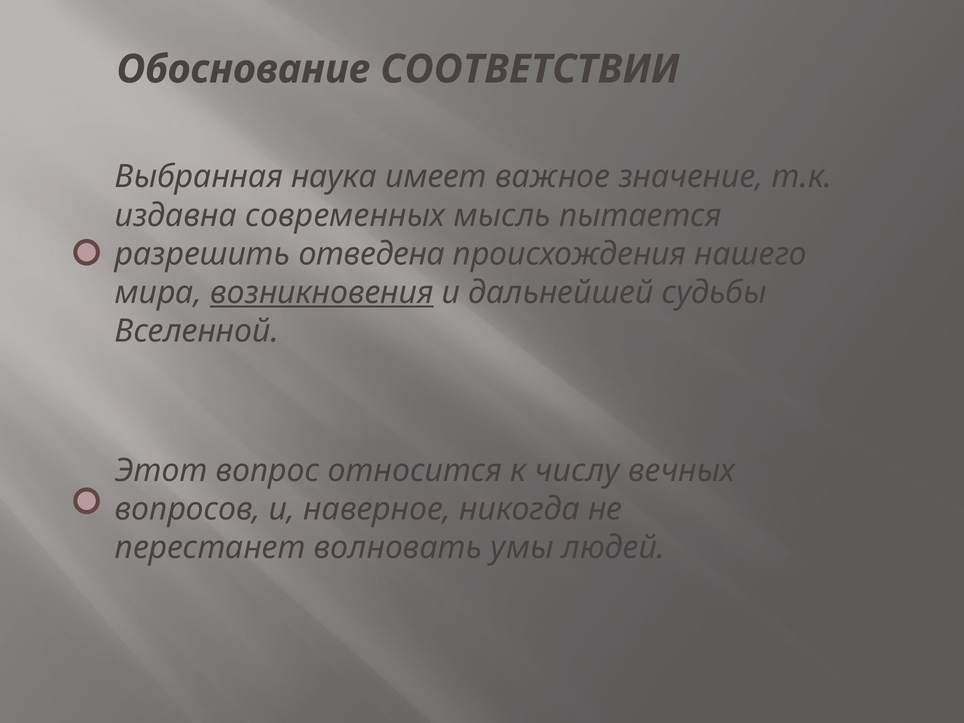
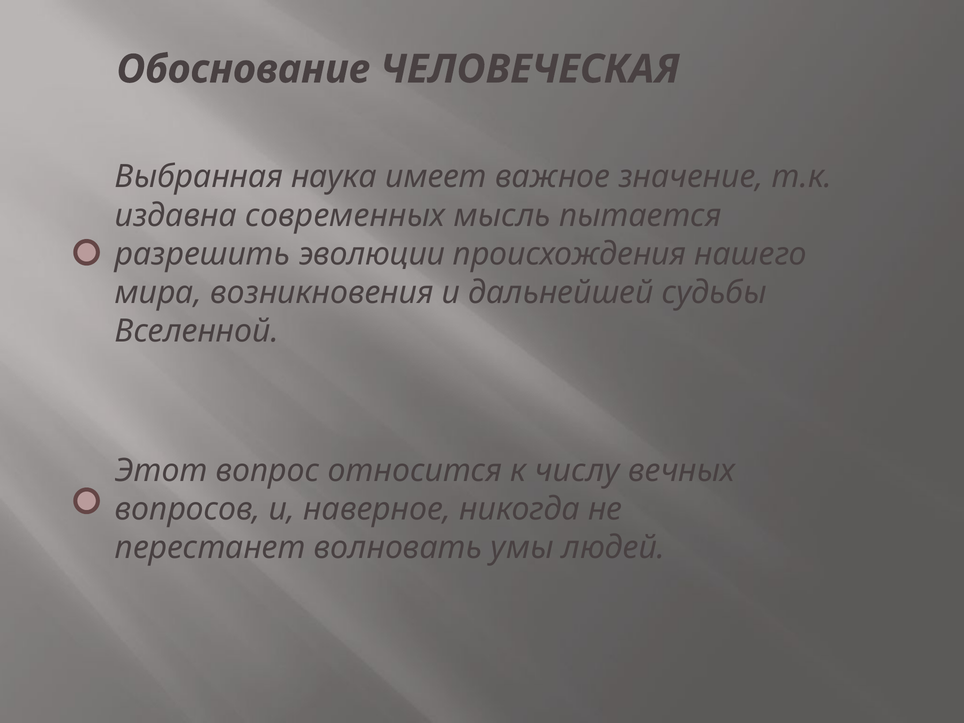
СООТВЕТСТВИИ: СООТВЕТСТВИИ -> ЧЕЛОВЕЧЕСКАЯ (530, 69)
отведена: отведена -> эволюции (372, 254)
возникновения underline: present -> none (322, 293)
